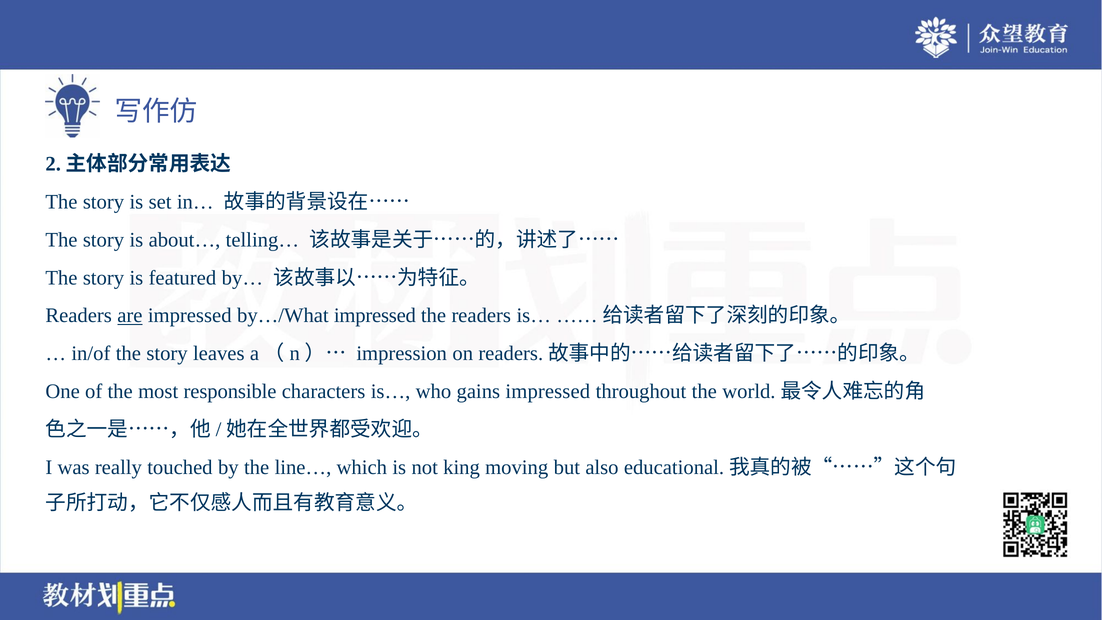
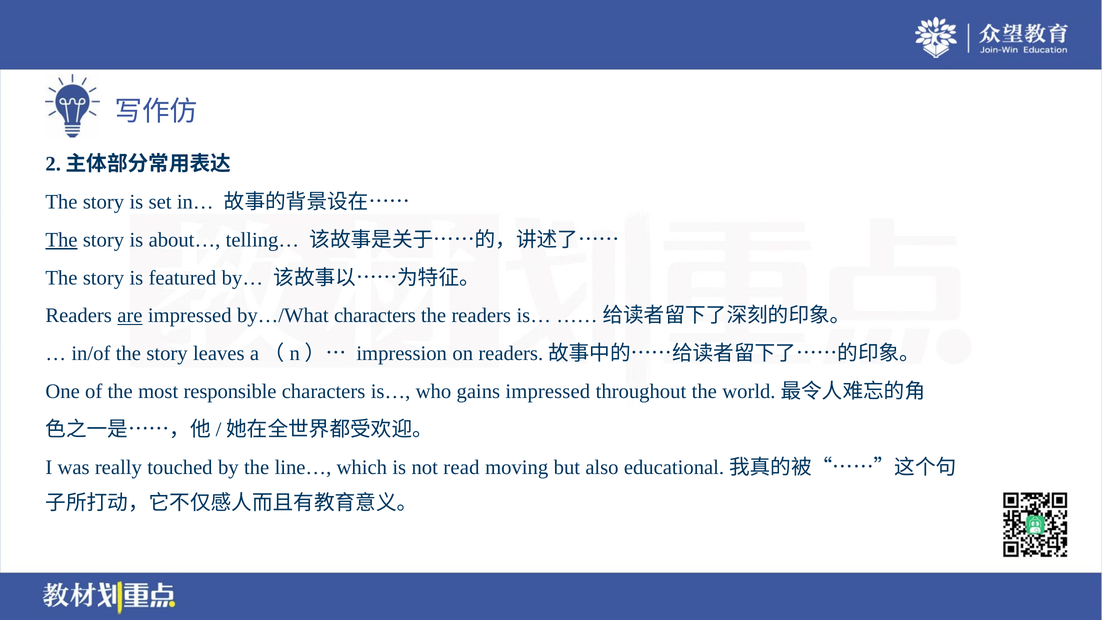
The underline: none -> present (61, 240)
by…/What impressed: impressed -> characters (375, 316)
king: king -> read (461, 467)
